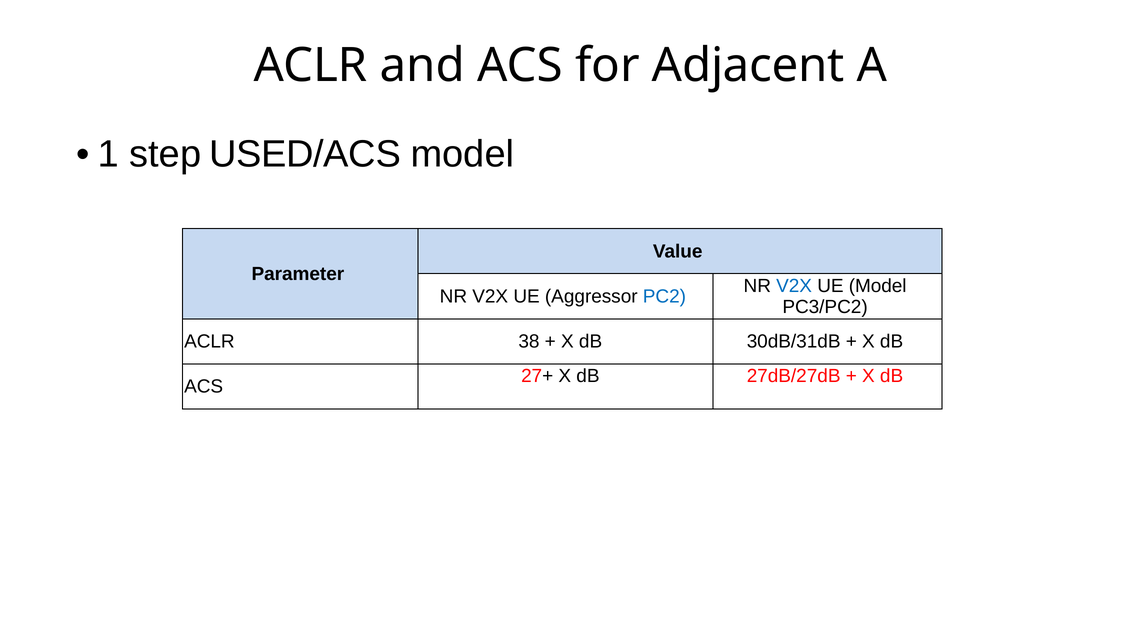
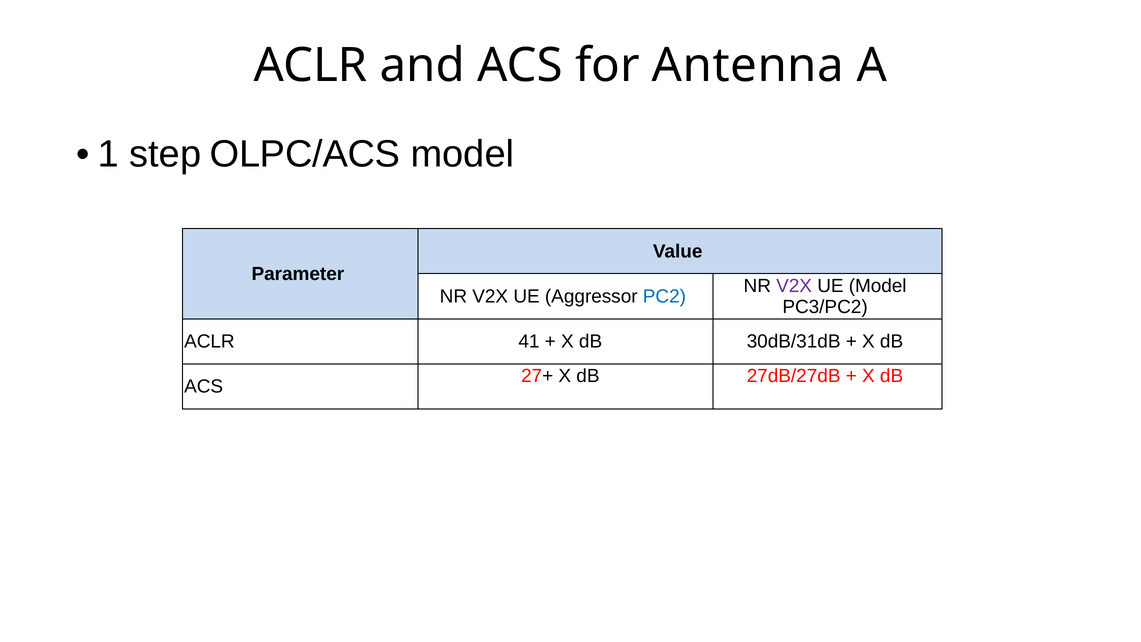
Adjacent: Adjacent -> Antenna (748, 66)
USED/ACS: USED/ACS -> OLPC/ACS (305, 154)
V2X colour: blue -> purple (794, 286)
38: 38 -> 41 (529, 341)
